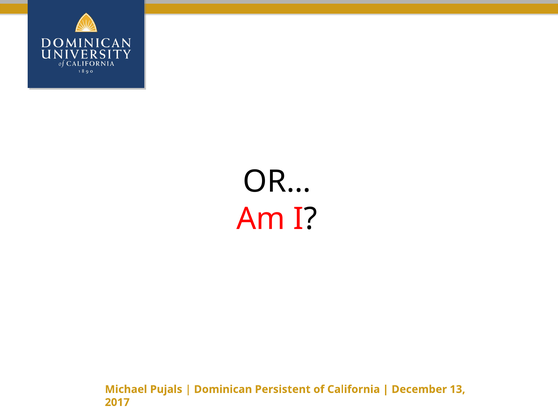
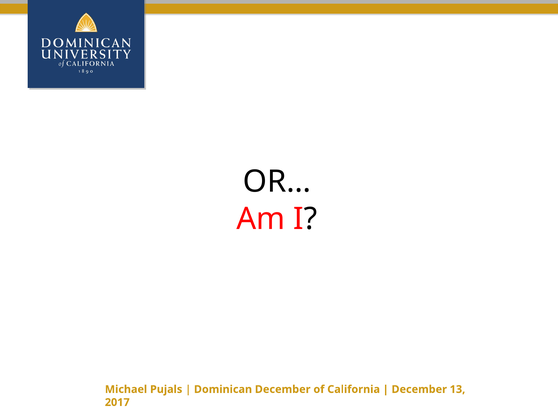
Dominican Persistent: Persistent -> December (283, 390)
